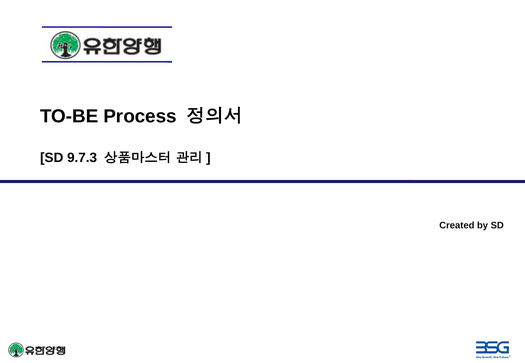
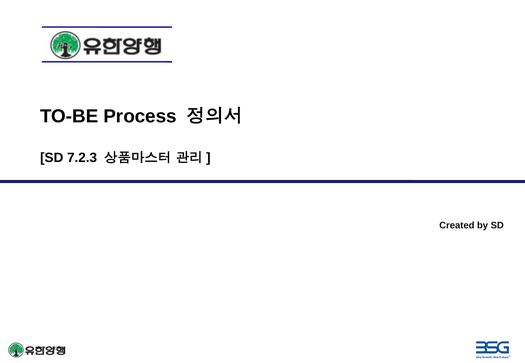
9.7.3: 9.7.3 -> 7.2.3 (82, 158)
